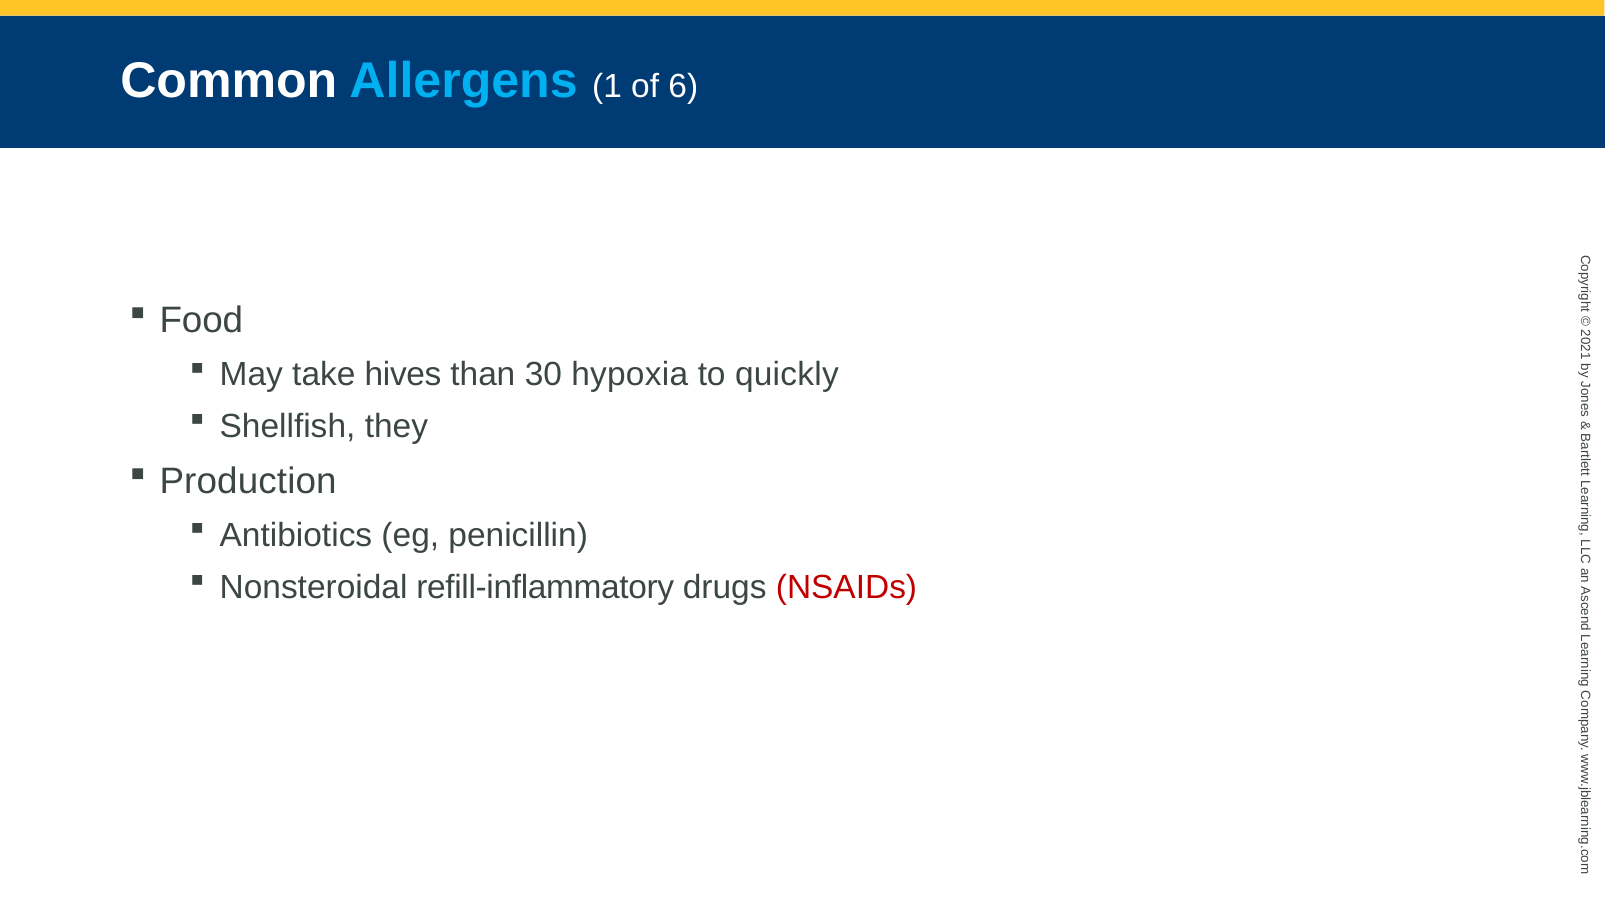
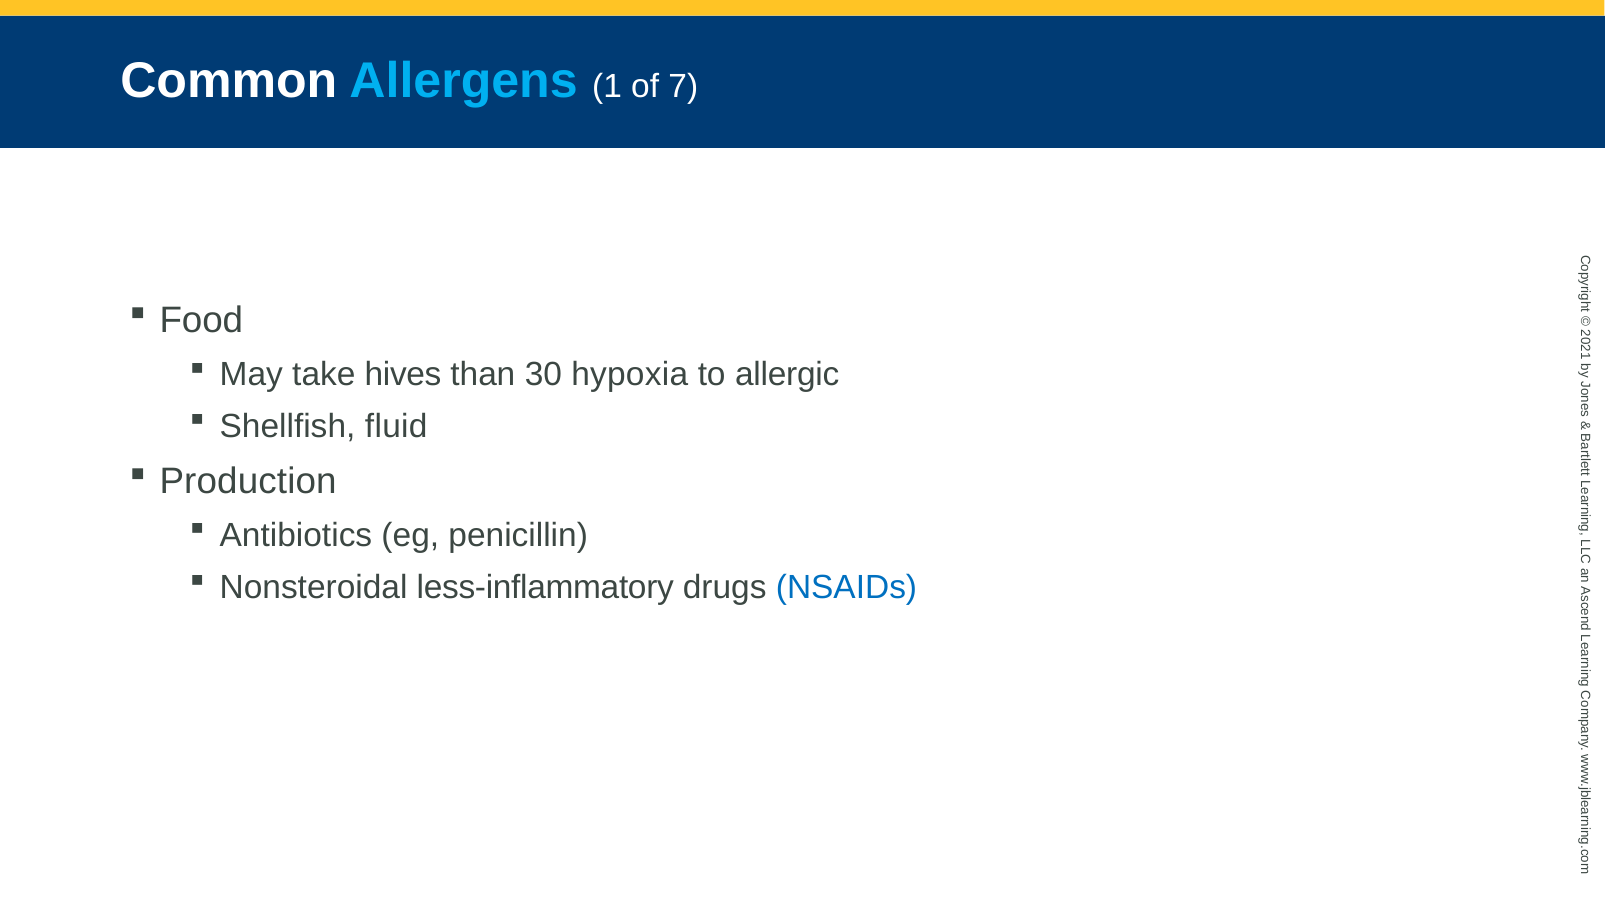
6: 6 -> 7 (683, 86)
quickly: quickly -> allergic (787, 374)
they: they -> fluid (396, 426)
refill-inflammatory: refill-inflammatory -> less-inflammatory (545, 587)
NSAIDs colour: red -> blue (846, 587)
